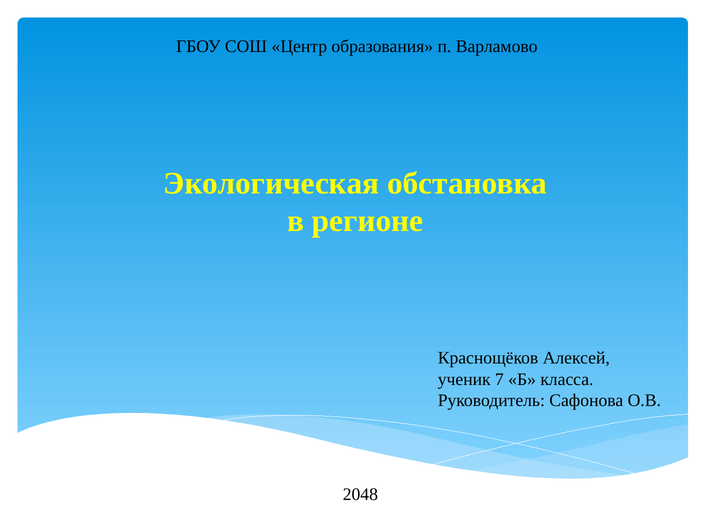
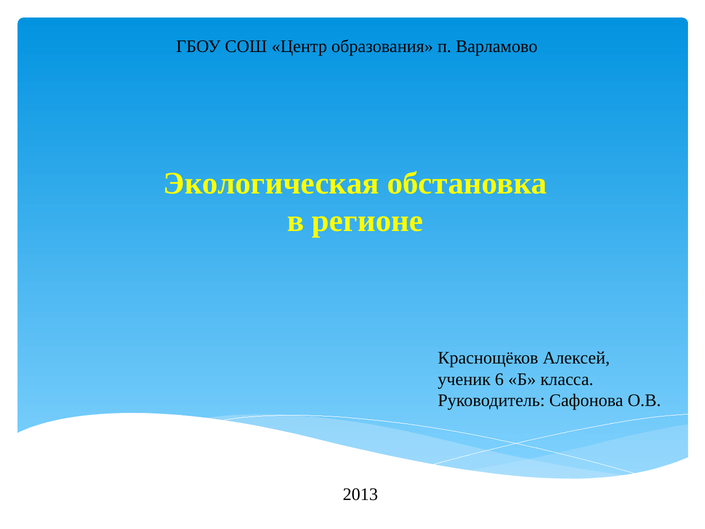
7: 7 -> 6 (499, 379)
2048: 2048 -> 2013 (360, 494)
